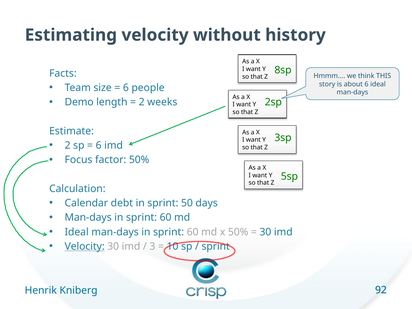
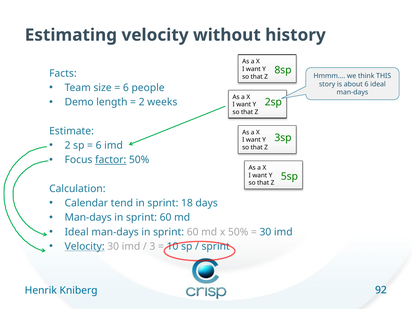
factor underline: none -> present (111, 160)
debt: debt -> tend (122, 203)
50: 50 -> 18 (187, 203)
